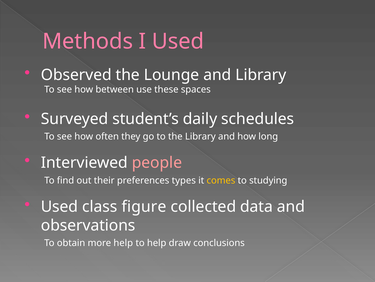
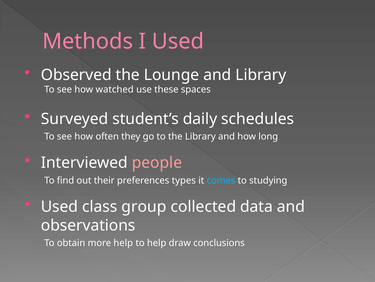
between: between -> watched (115, 89)
comes colour: yellow -> light blue (221, 180)
figure: figure -> group (144, 206)
